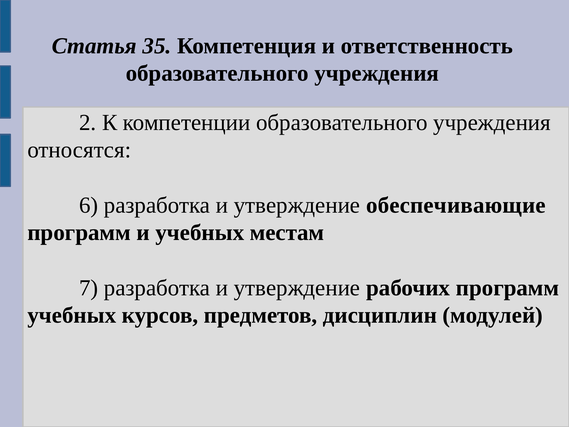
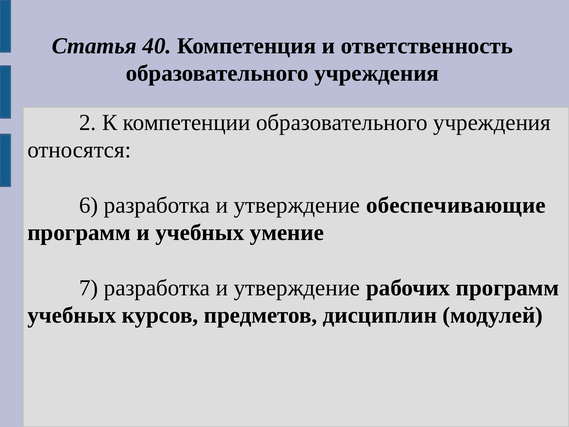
35: 35 -> 40 (157, 46)
местам: местам -> умение (287, 233)
